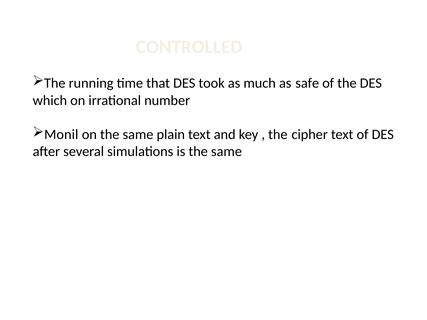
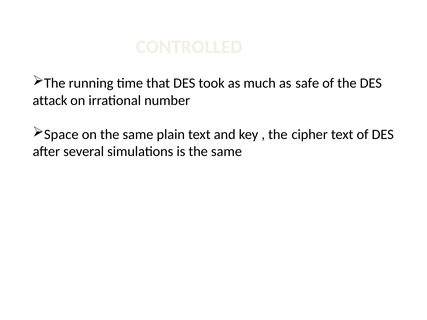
which: which -> attack (50, 100)
Monil: Monil -> Space (61, 135)
